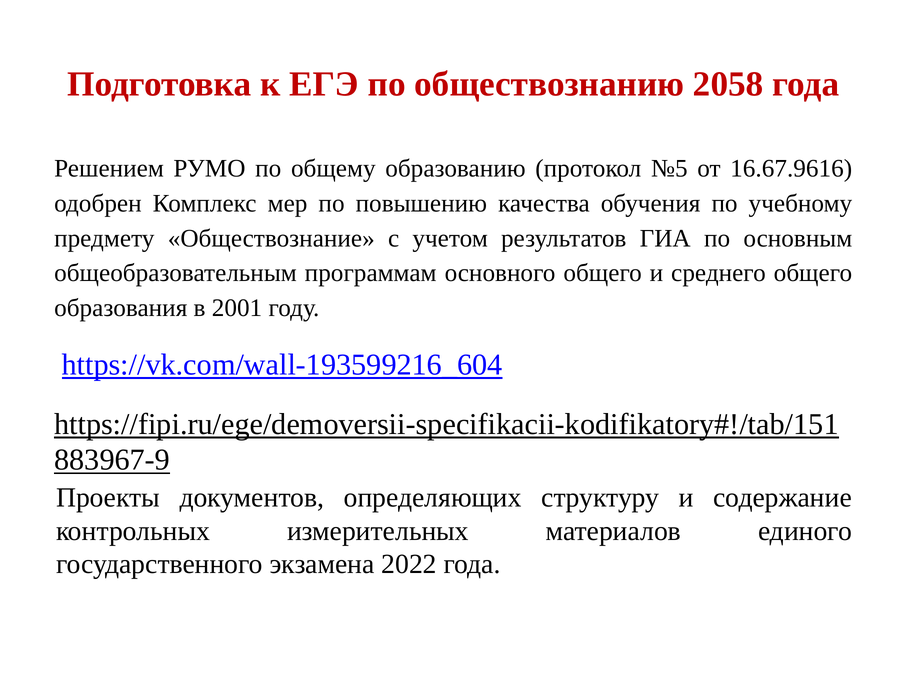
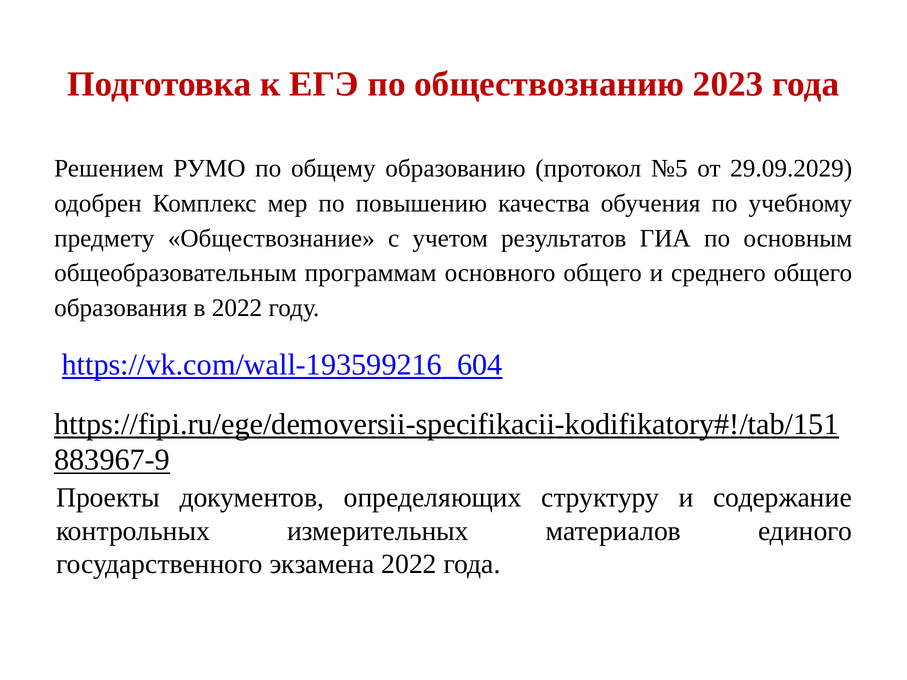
2058: 2058 -> 2023 (728, 84)
16.67.9616: 16.67.9616 -> 29.09.2029 (791, 169)
в 2001: 2001 -> 2022 (237, 308)
